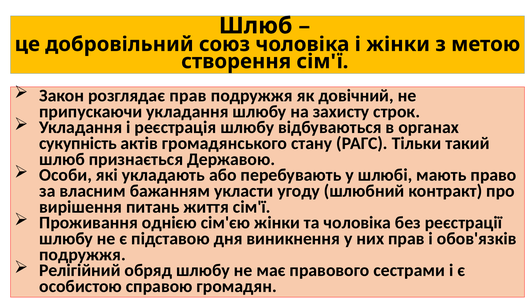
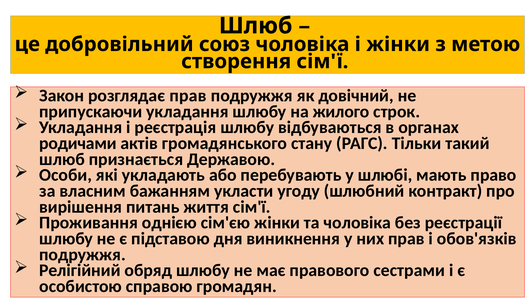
захисту: захисту -> жилого (341, 112)
сукупність: сукупність -> родичами (78, 144)
